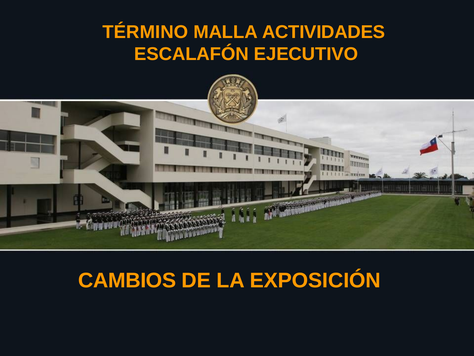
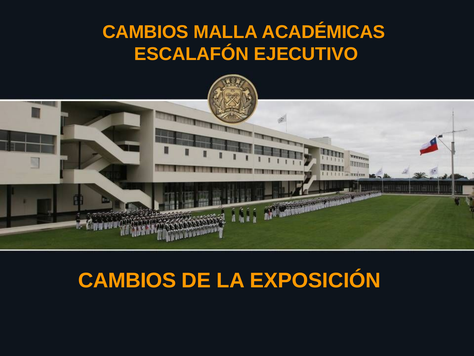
TÉRMINO: TÉRMINO -> CAMBIOS (145, 32)
ACTIVIDADES: ACTIVIDADES -> ACADÉMICAS (324, 32)
